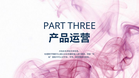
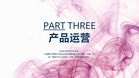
PART underline: none -> present (54, 26)
